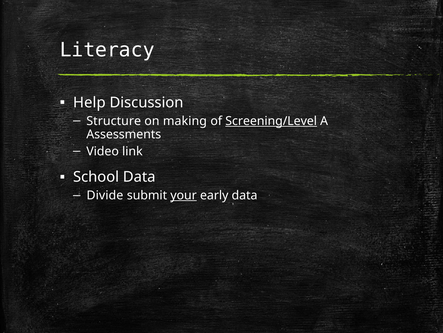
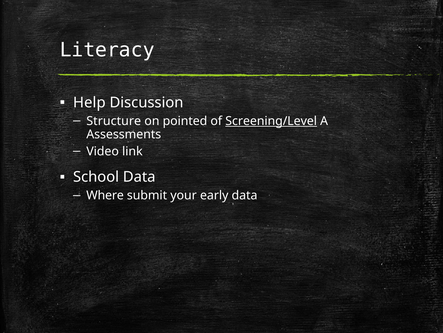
making: making -> pointed (185, 121)
Divide: Divide -> Where (105, 195)
your underline: present -> none (184, 195)
